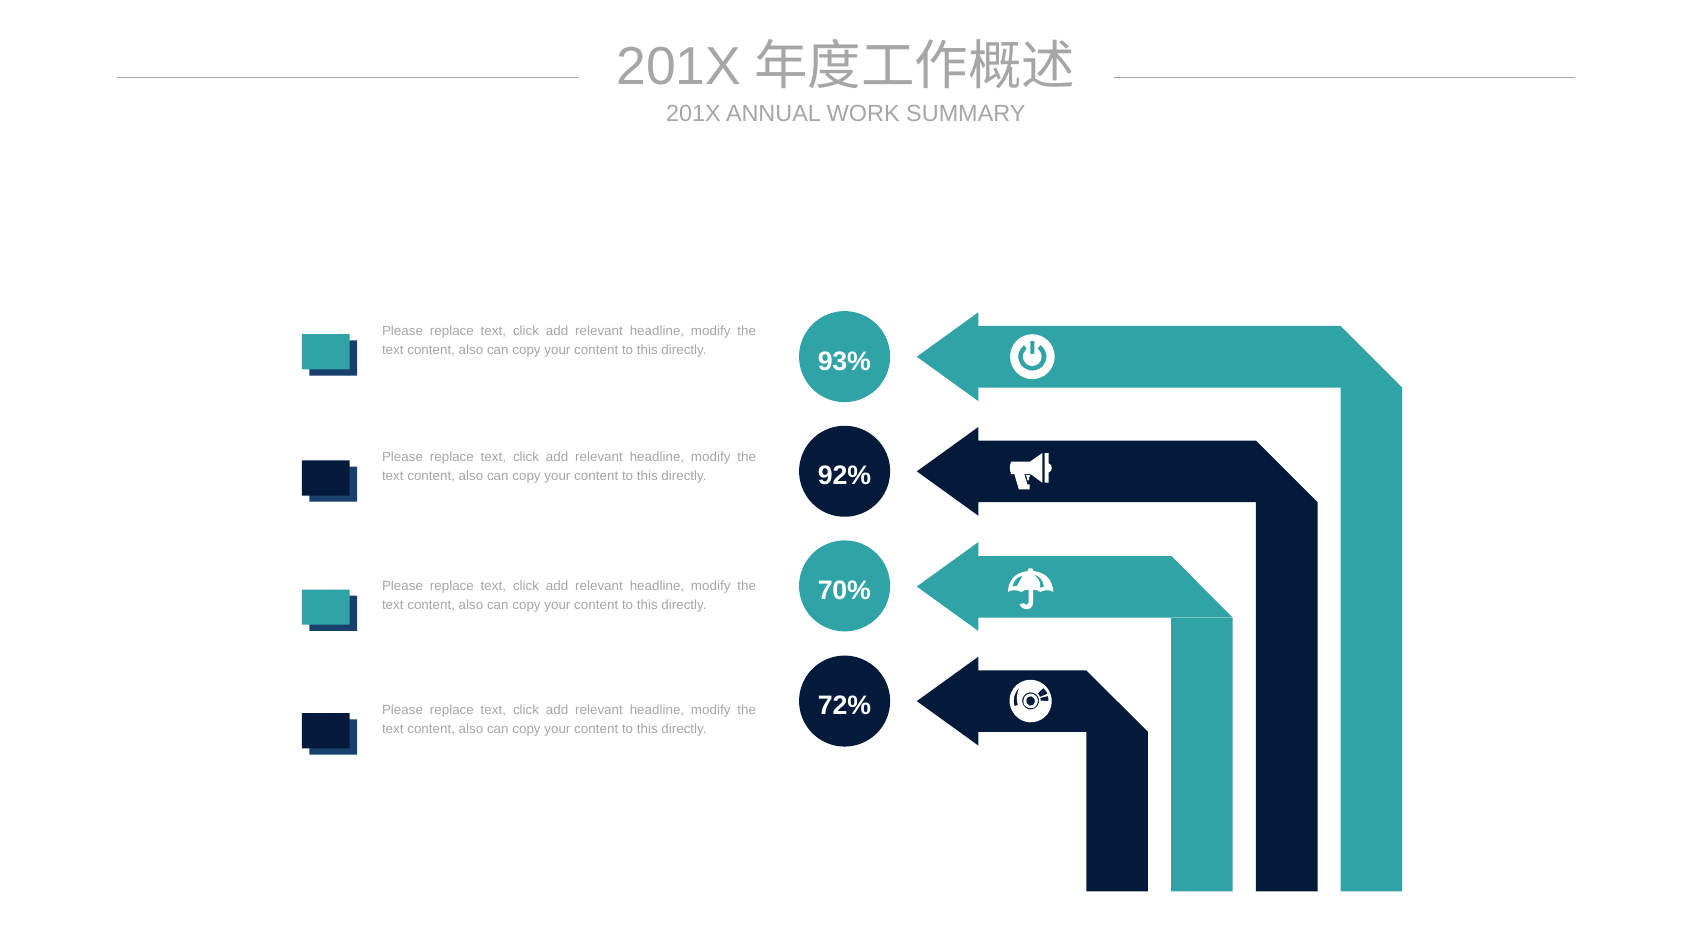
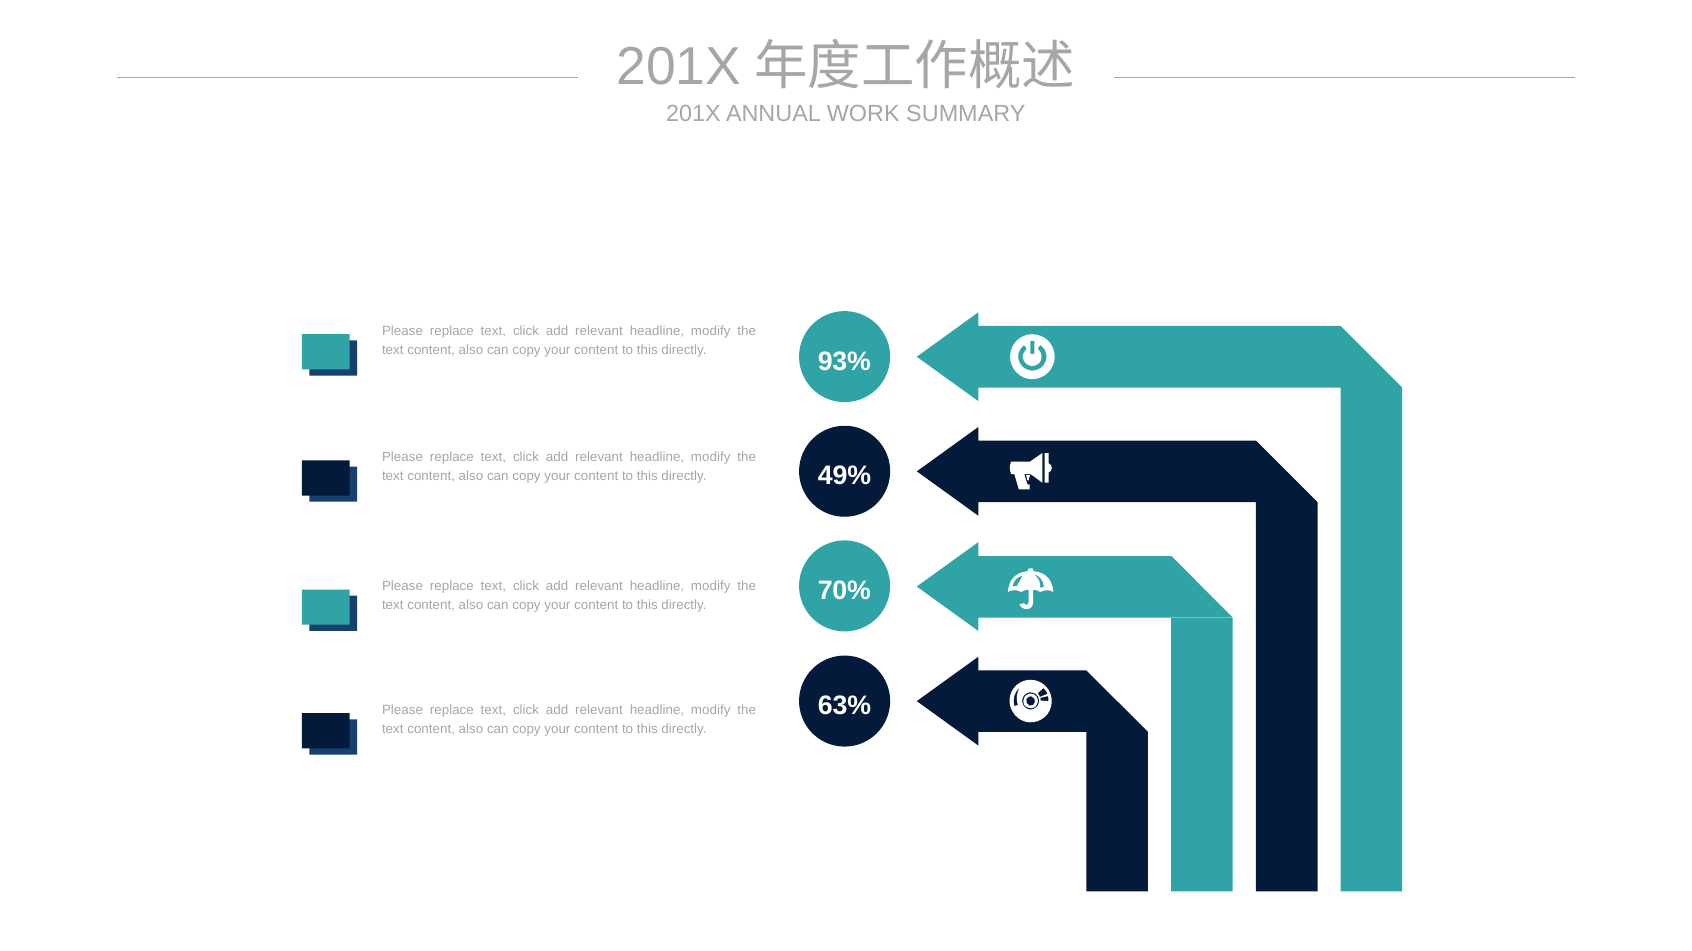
92%: 92% -> 49% (844, 477)
72%: 72% -> 63% (844, 707)
